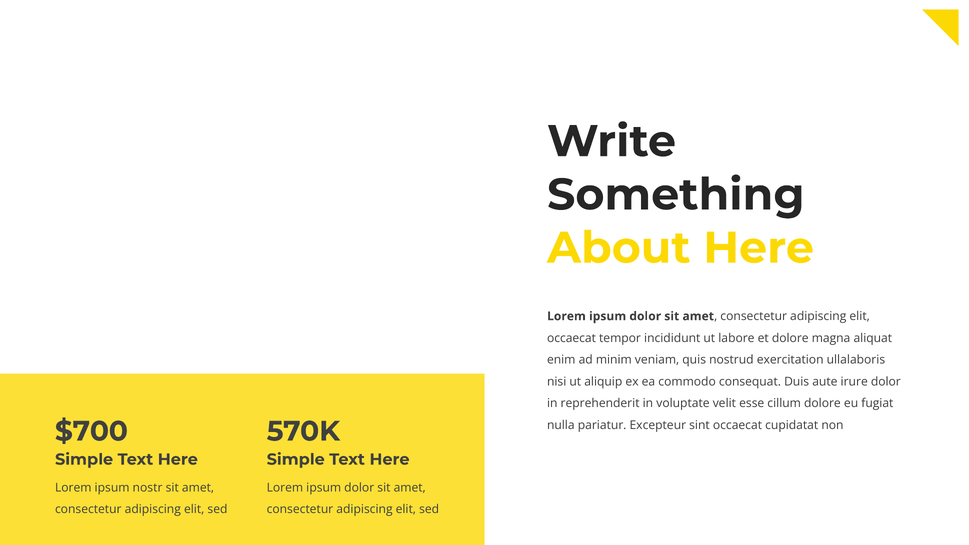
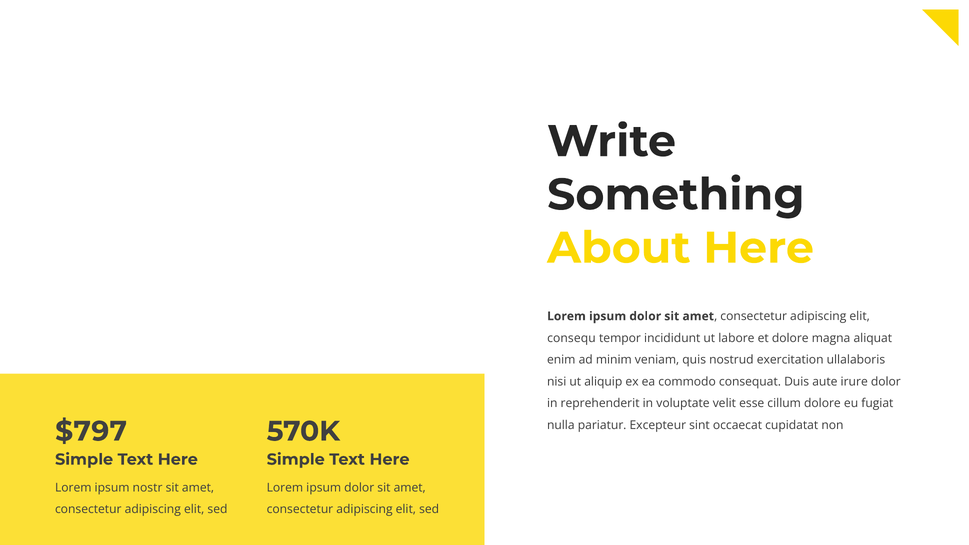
occaecat: occaecat -> consequ (571, 338)
$700: $700 -> $797 (91, 431)
